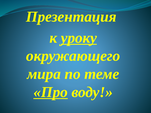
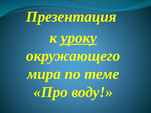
Про underline: present -> none (51, 92)
